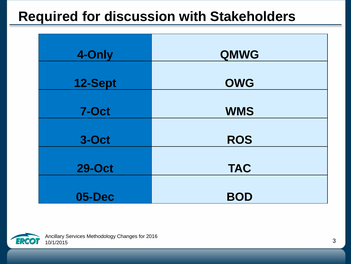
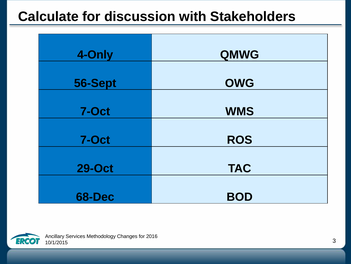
Required: Required -> Calculate (48, 17)
12-Sept: 12-Sept -> 56-Sept (95, 83)
3-Oct: 3-Oct -> 7-Oct (95, 140)
05-Dec: 05-Dec -> 68-Dec (95, 196)
